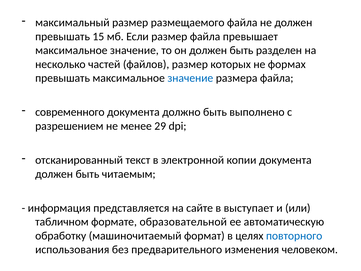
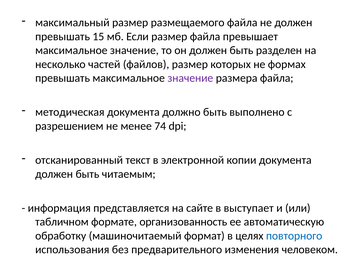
значение colour: blue -> purple (190, 78)
современного: современного -> методическая (70, 112)
29: 29 -> 74 (160, 126)
образовательной: образовательной -> организованность (183, 222)
